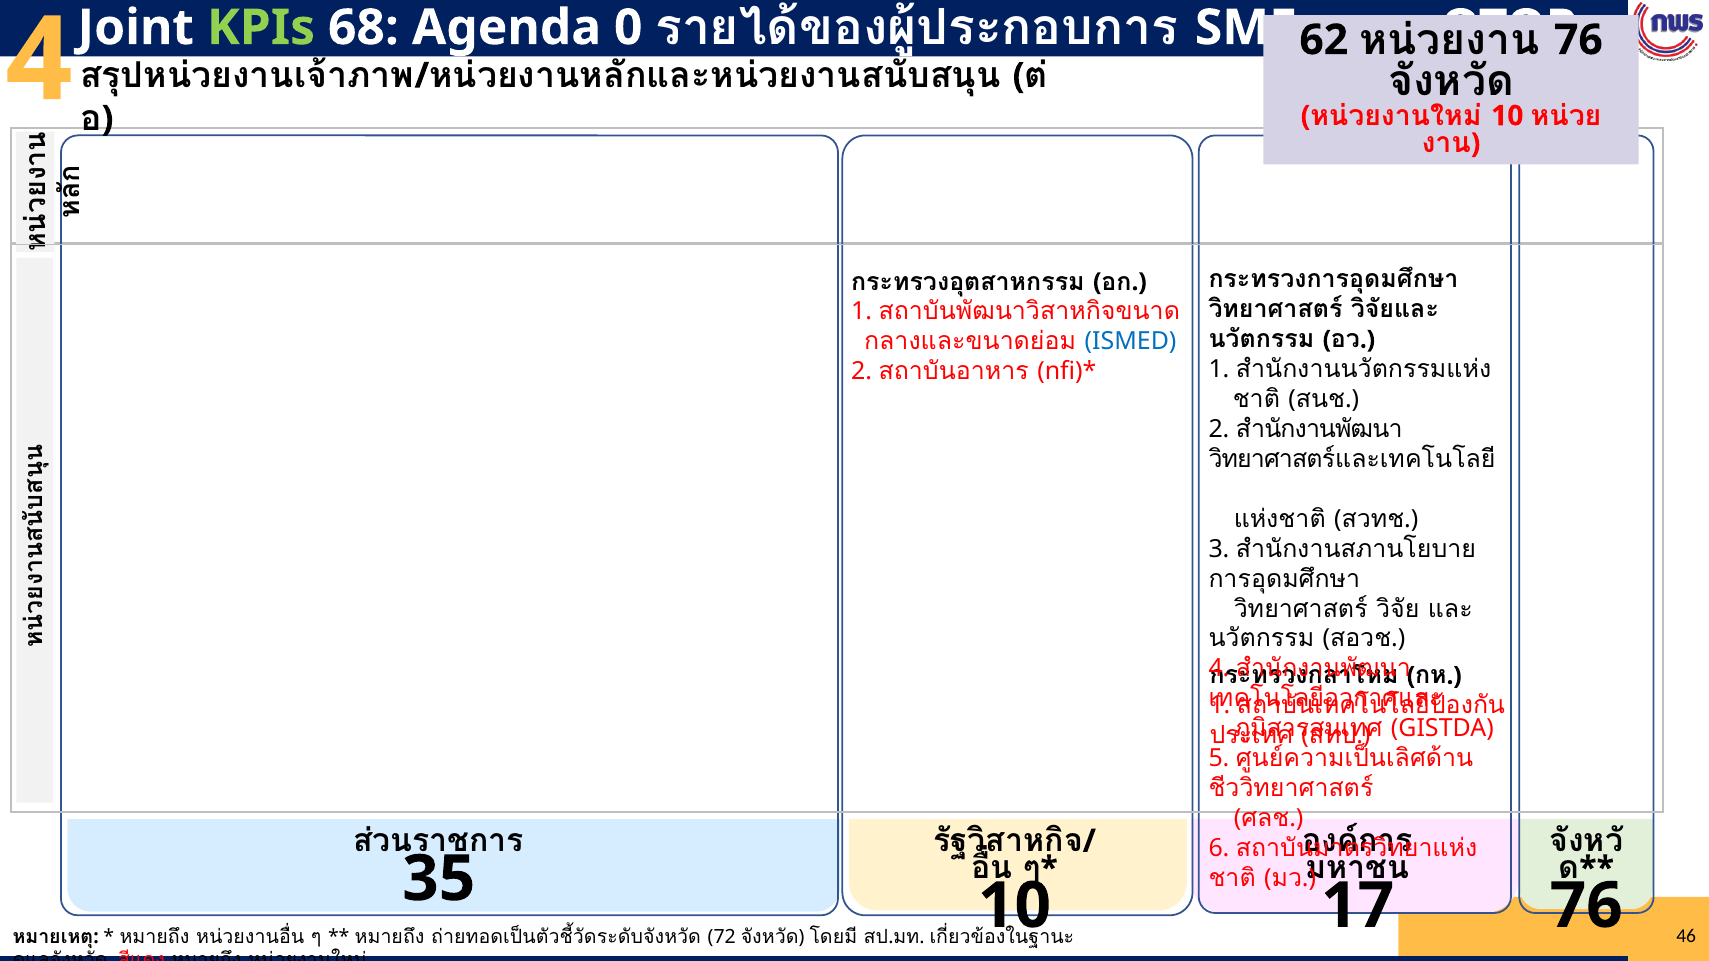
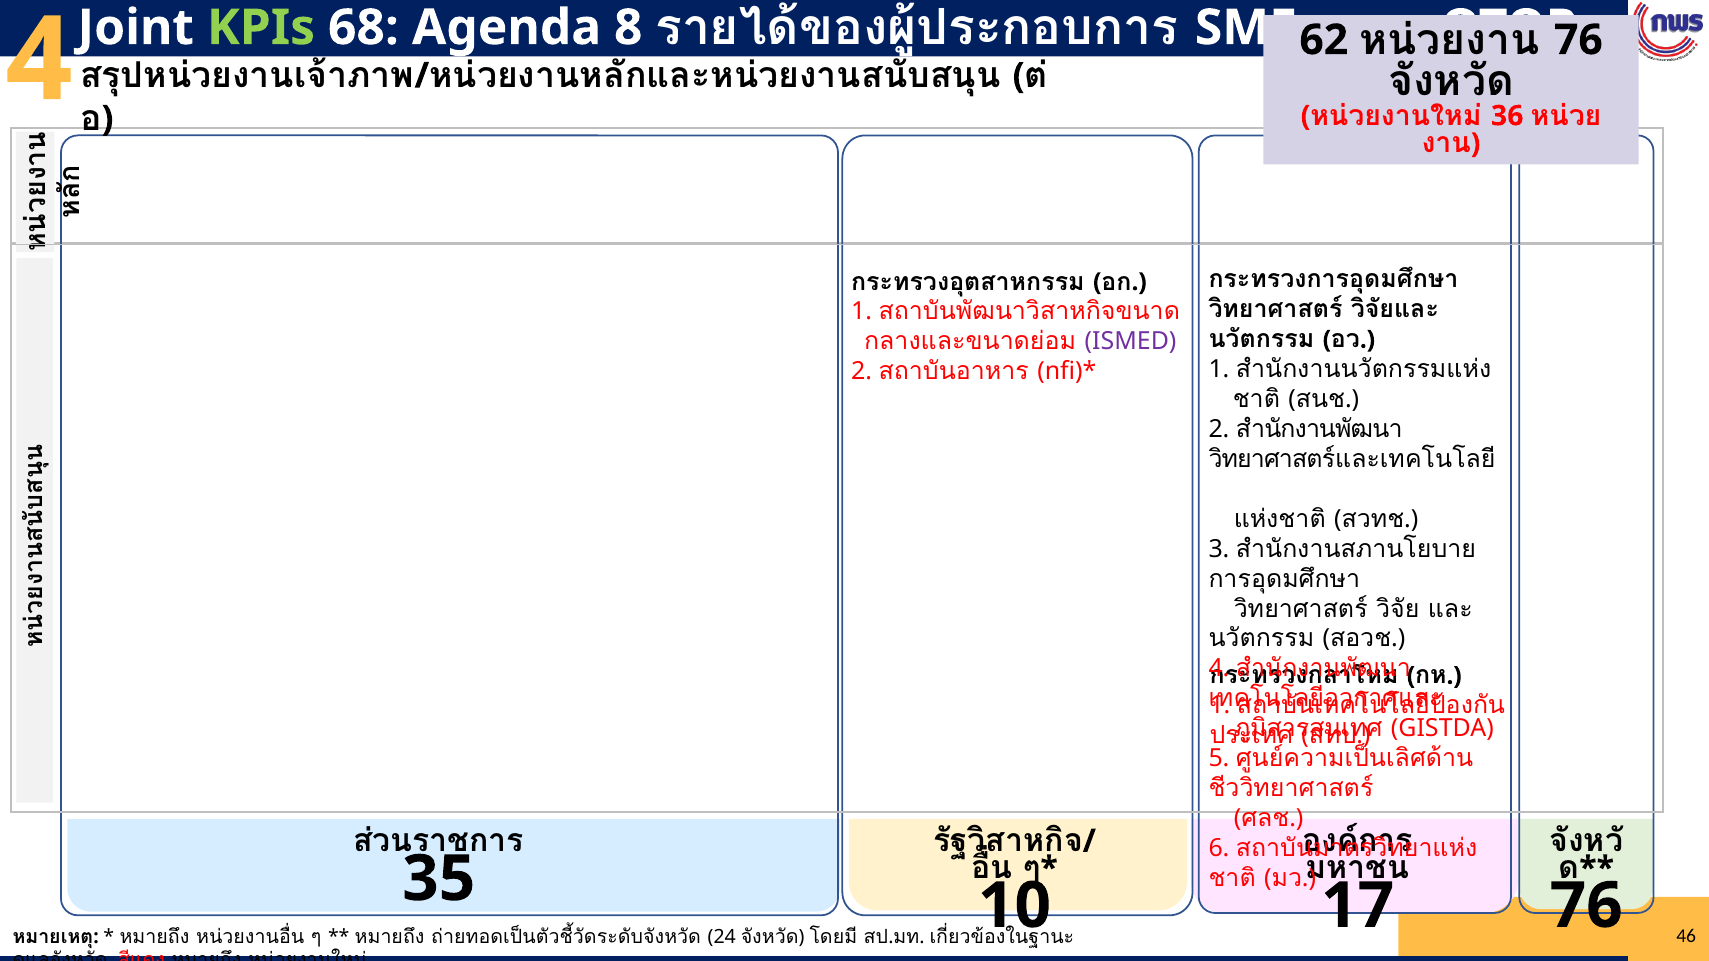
0: 0 -> 8 (628, 28)
10: 10 -> 36 (1507, 116)
ISMED colour: blue -> purple (1131, 342)
72: 72 -> 24 (722, 937)
